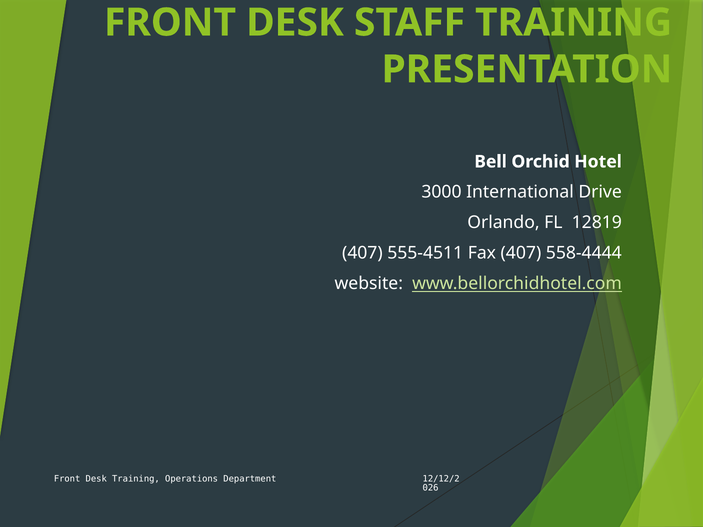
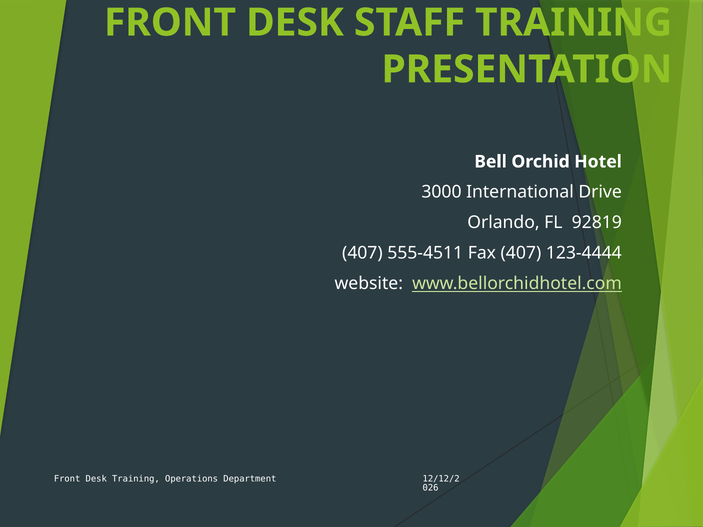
12819: 12819 -> 92819 (597, 223)
558-4444: 558-4444 -> 123-4444 (584, 253)
